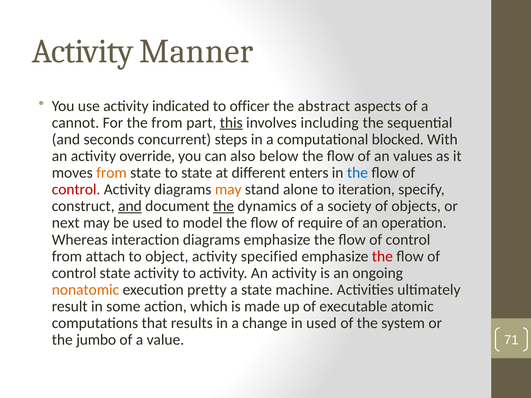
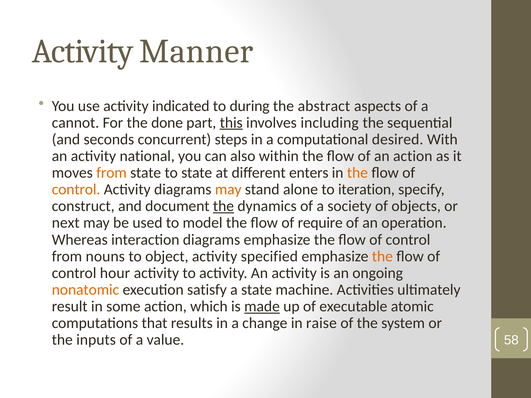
officer: officer -> during (250, 106)
the from: from -> done (167, 123)
blocked: blocked -> desired (398, 139)
override: override -> national (147, 156)
below: below -> within (279, 156)
an values: values -> action (413, 156)
the colour: blue -> orange (357, 173)
control colour: red -> orange (76, 190)
and underline: present -> none (130, 206)
attach: attach -> nouns (105, 256)
the colour: red -> orange (382, 256)
control state: state -> hour (115, 273)
pretty: pretty -> satisfy (207, 290)
made underline: none -> present (262, 307)
in used: used -> raise (321, 323)
jumbo: jumbo -> inputs (96, 340)
71: 71 -> 58 (511, 340)
